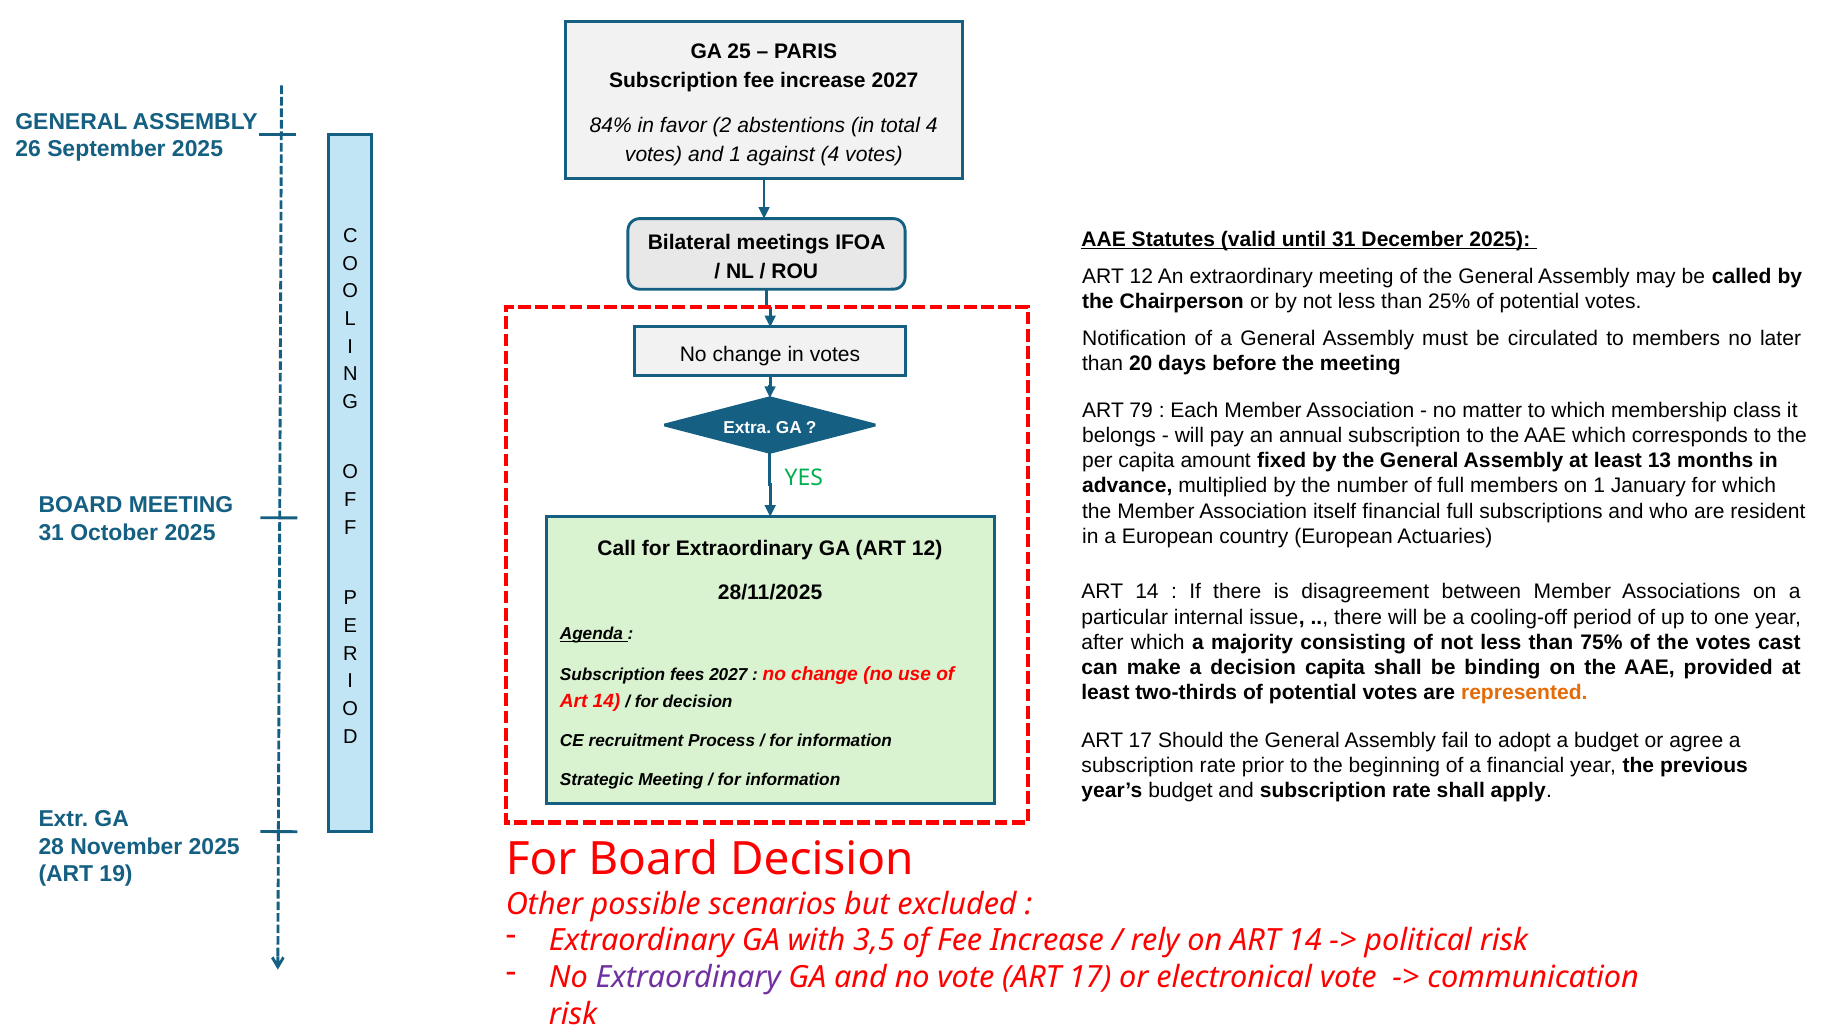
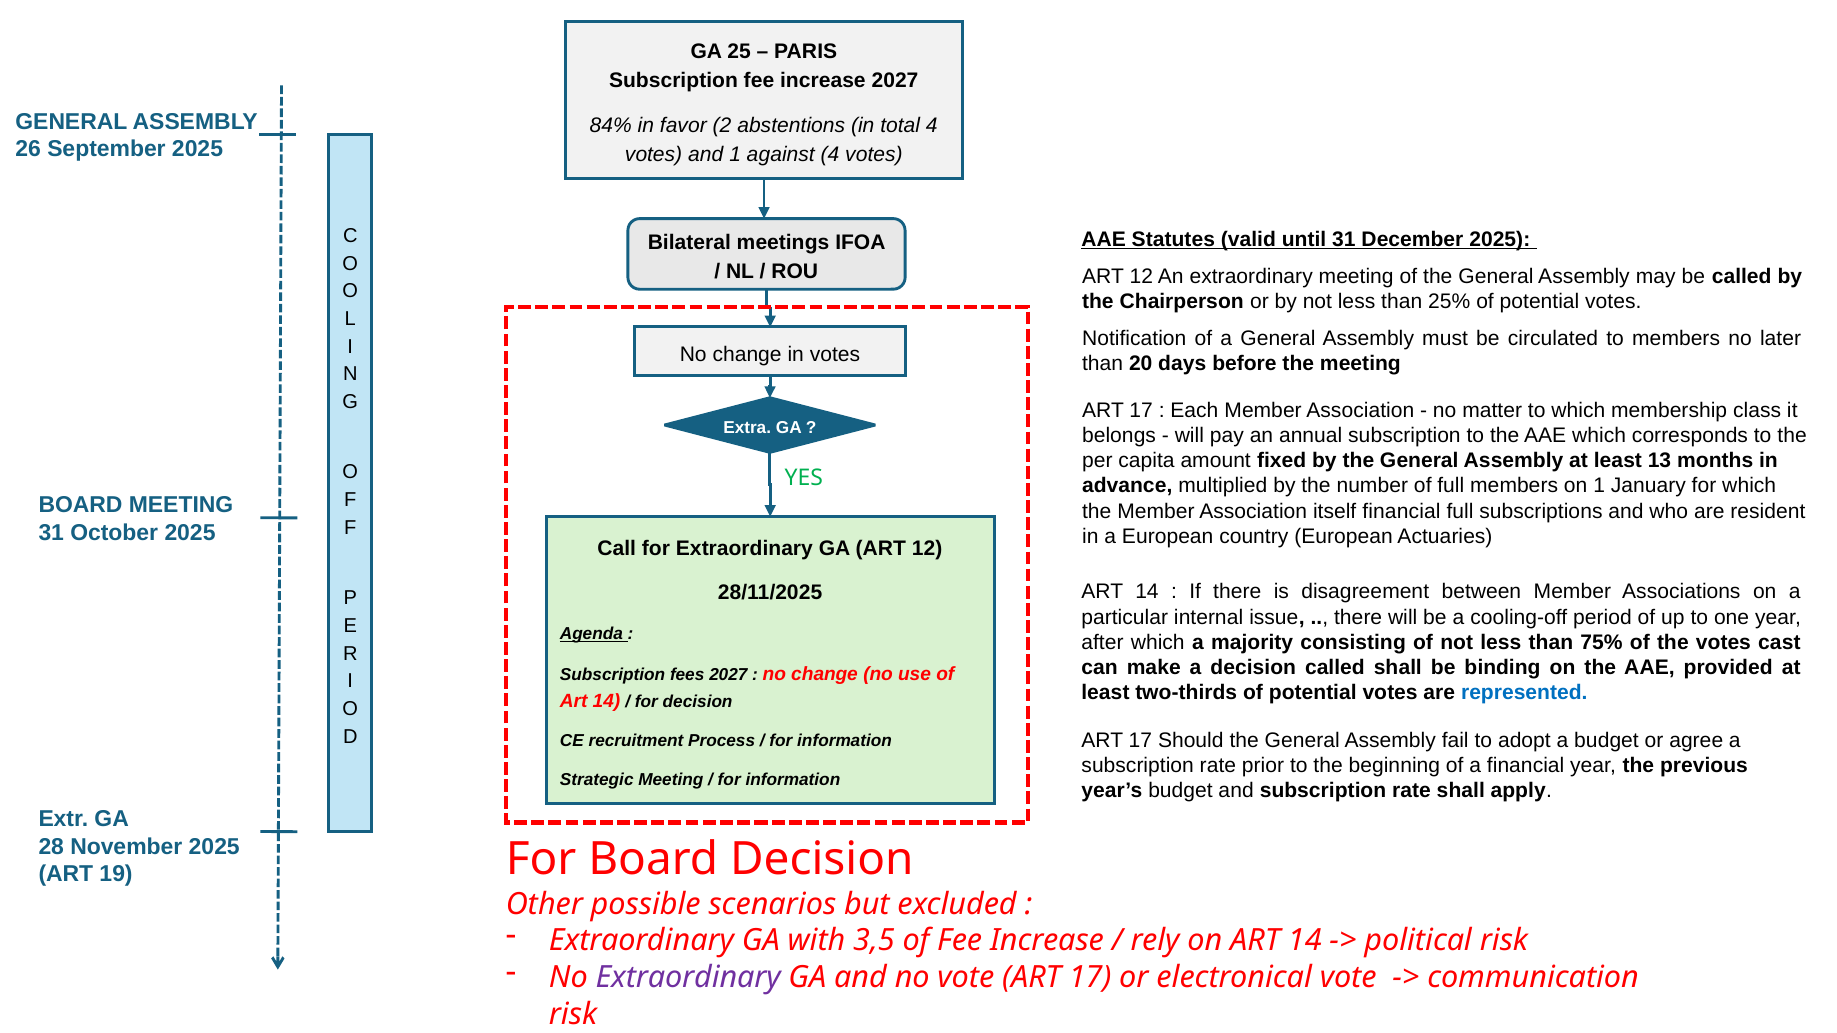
79: 79 -> 17 (1141, 410)
decision capita: capita -> called (1335, 668)
represented colour: orange -> blue (1524, 693)
